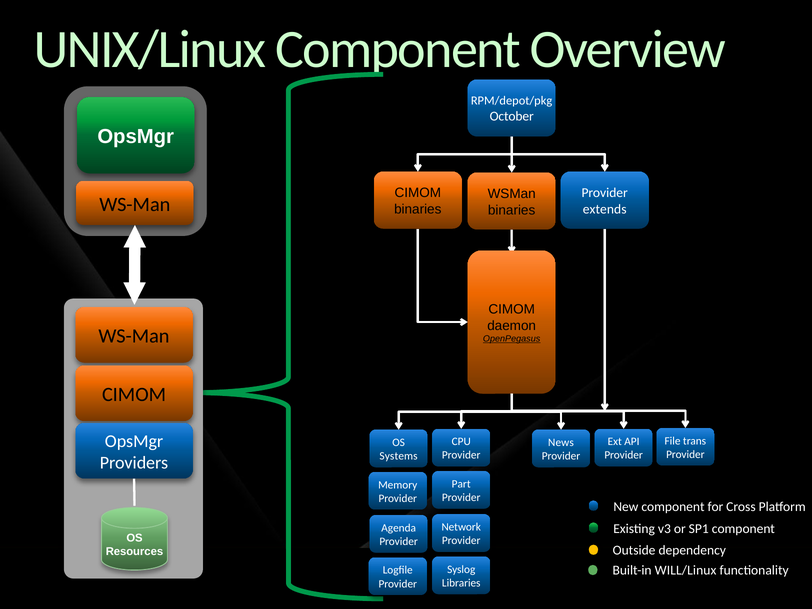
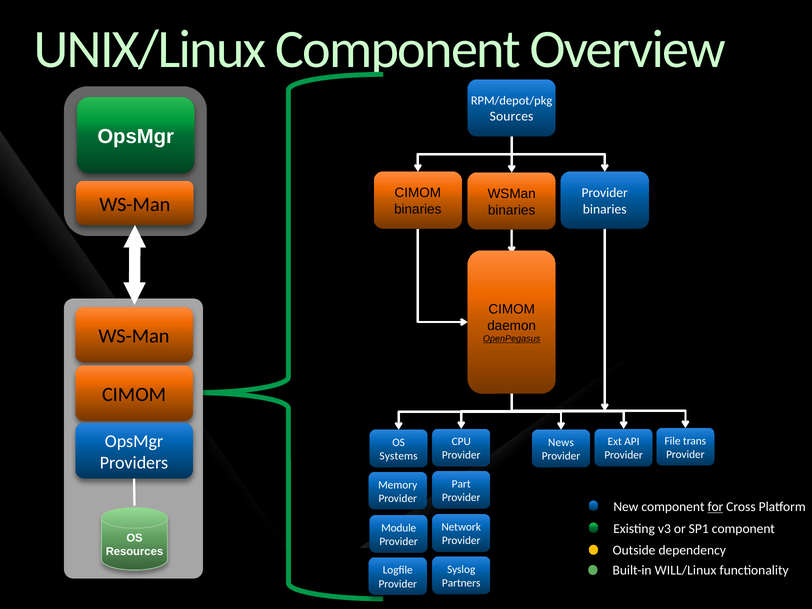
October: October -> Sources (512, 116)
extends: extends -> binaries (605, 209)
for underline: none -> present (715, 507)
Agenda: Agenda -> Module (399, 528)
Libraries: Libraries -> Partners (461, 583)
